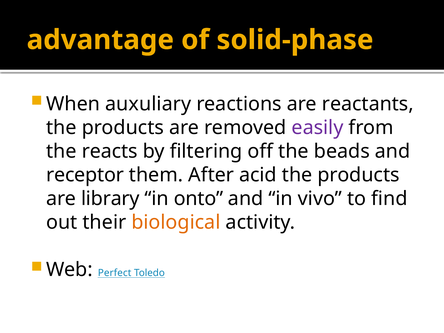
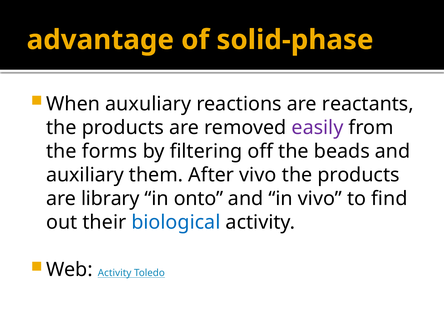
reacts: reacts -> forms (110, 151)
receptor: receptor -> auxiliary (85, 175)
After acid: acid -> vivo (258, 175)
biological colour: orange -> blue (176, 222)
Web Perfect: Perfect -> Activity (115, 273)
